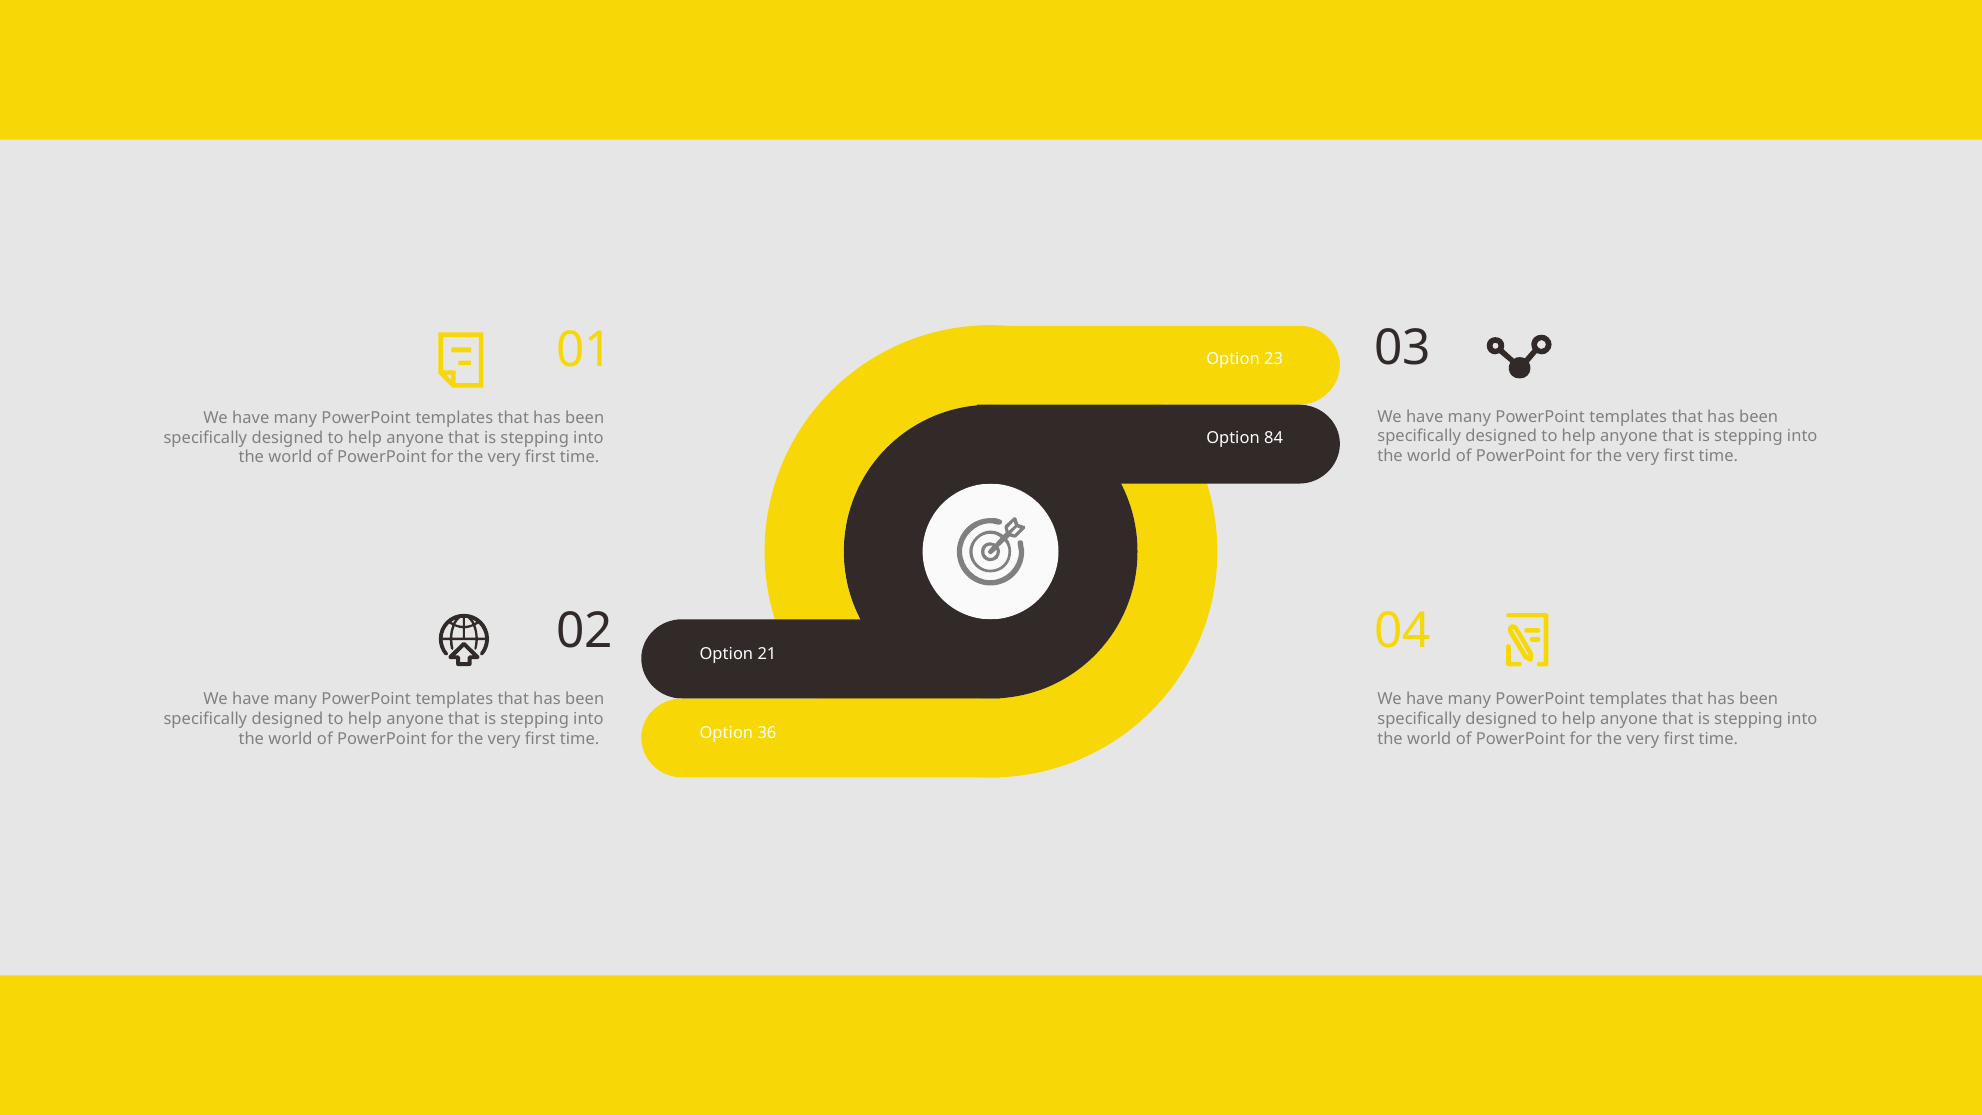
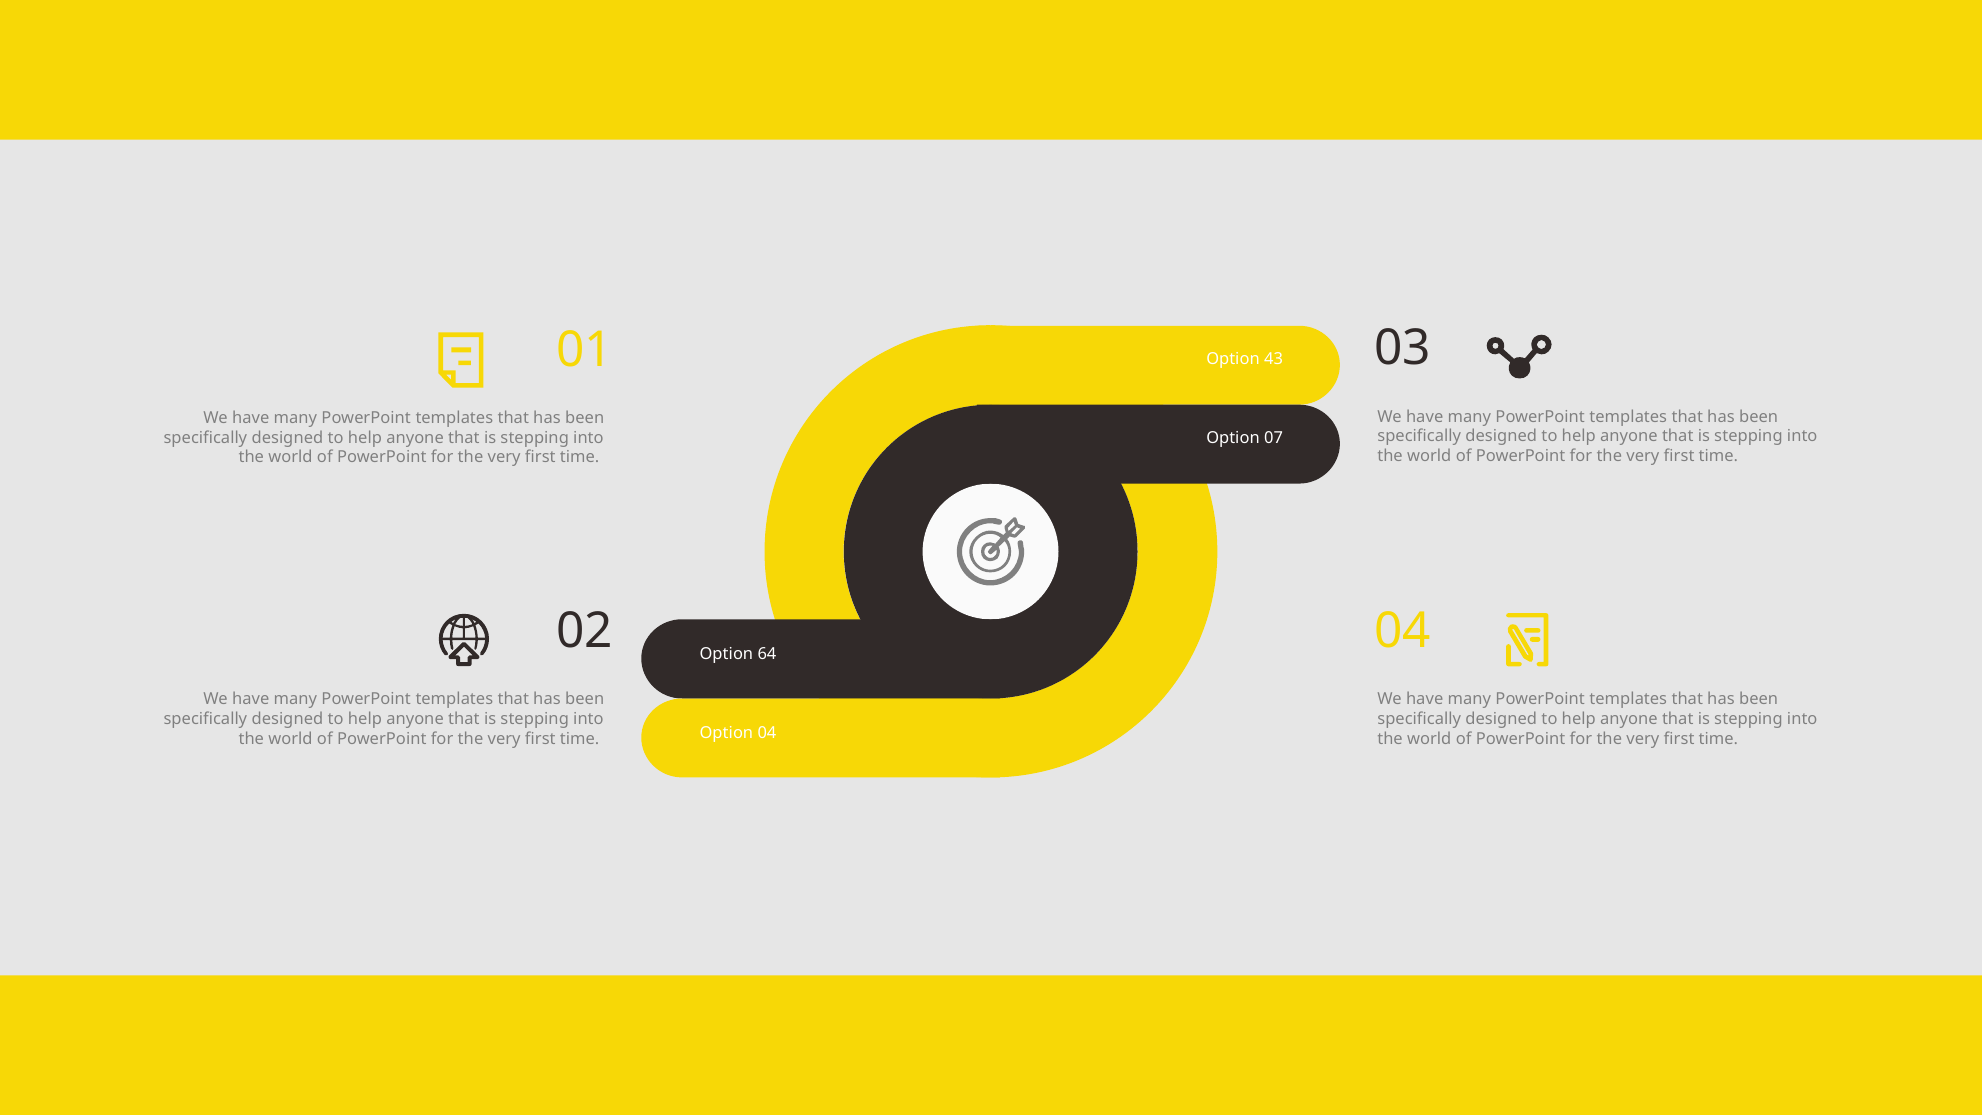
23: 23 -> 43 (1274, 359)
84: 84 -> 07 (1274, 438)
21: 21 -> 64 (767, 654)
Option 36: 36 -> 04 (767, 733)
